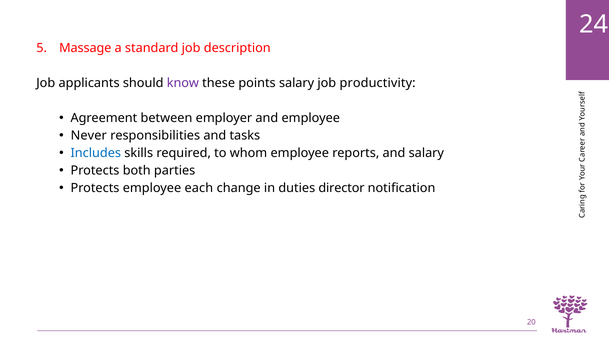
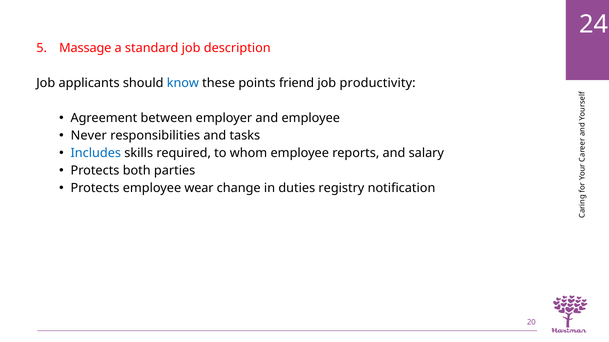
know colour: purple -> blue (183, 83)
points salary: salary -> friend (297, 83)
each: each -> wear (199, 188)
director: director -> registry (341, 188)
